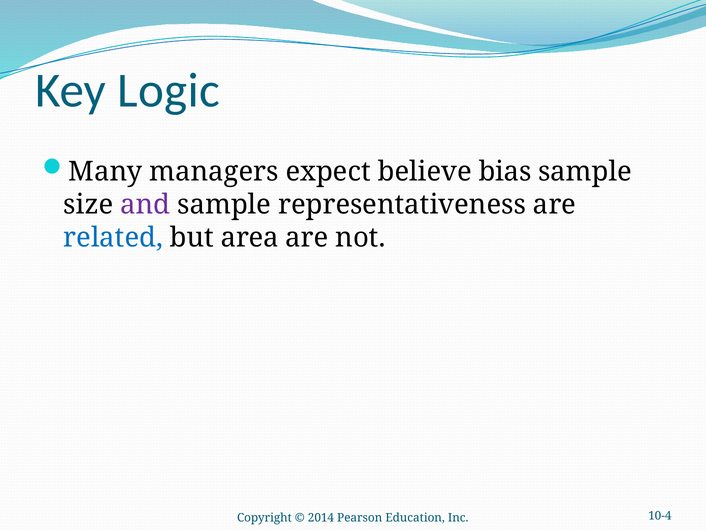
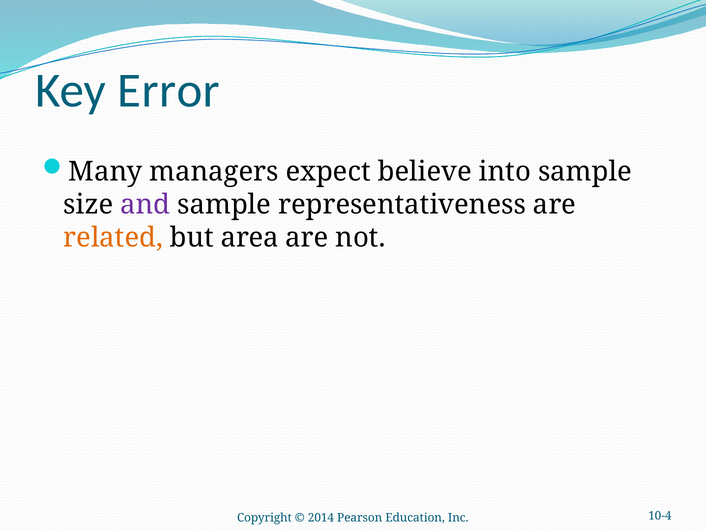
Logic: Logic -> Error (169, 91)
bias: bias -> into (505, 171)
related colour: blue -> orange (113, 237)
